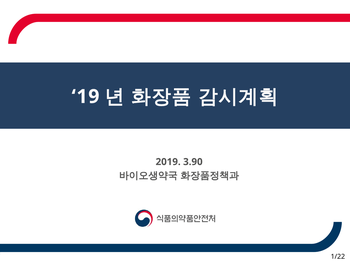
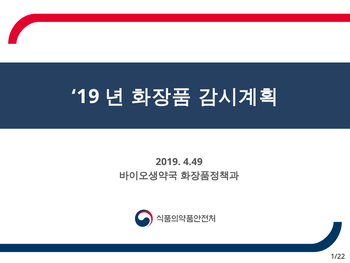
3.90: 3.90 -> 4.49 (193, 162)
